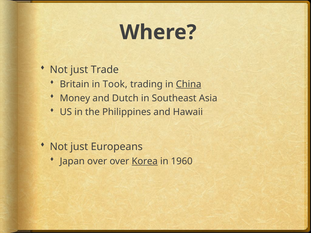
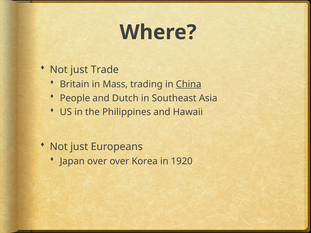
Took: Took -> Mass (115, 84)
Money: Money -> People (75, 98)
Korea underline: present -> none (145, 161)
1960: 1960 -> 1920 (182, 161)
